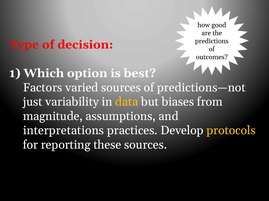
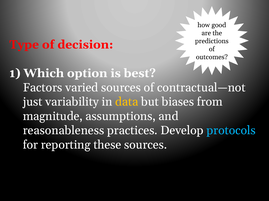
predictions—not: predictions—not -> contractual—not (201, 88)
interpretations: interpretations -> reasonableness (64, 131)
protocols colour: yellow -> light blue (231, 131)
